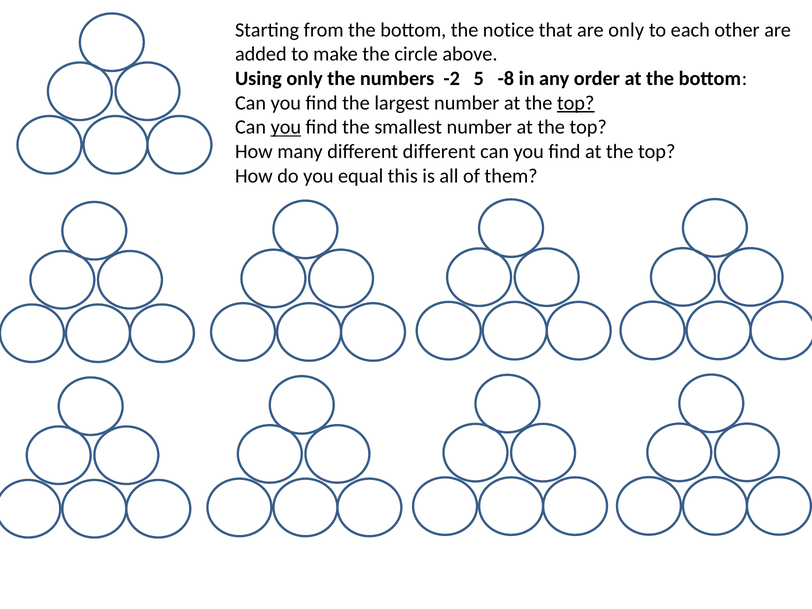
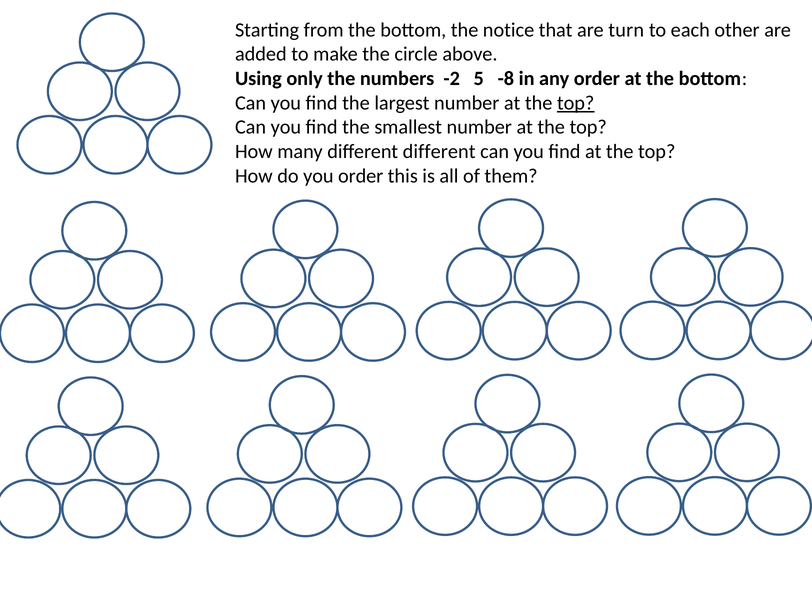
are only: only -> turn (626, 30)
you underline: present -> none (286, 127)
you equal: equal -> order (361, 176)
